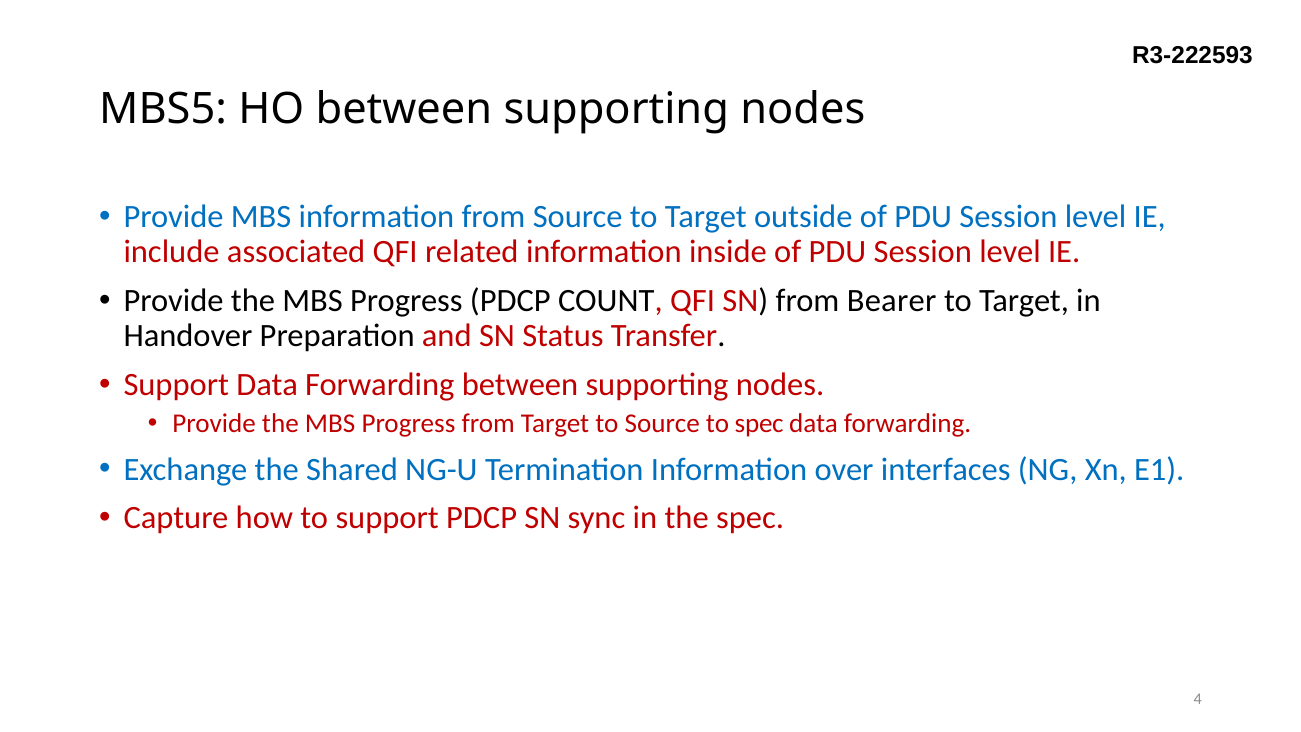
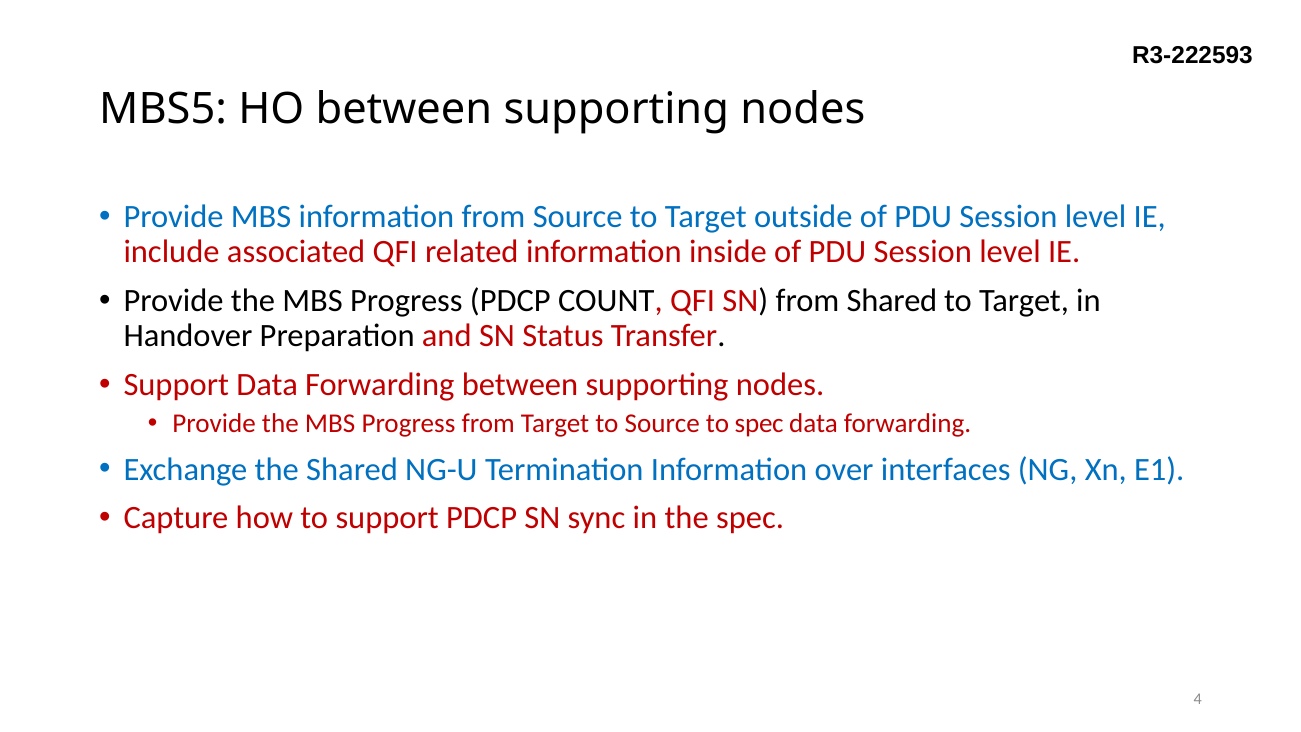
from Bearer: Bearer -> Shared (892, 301)
